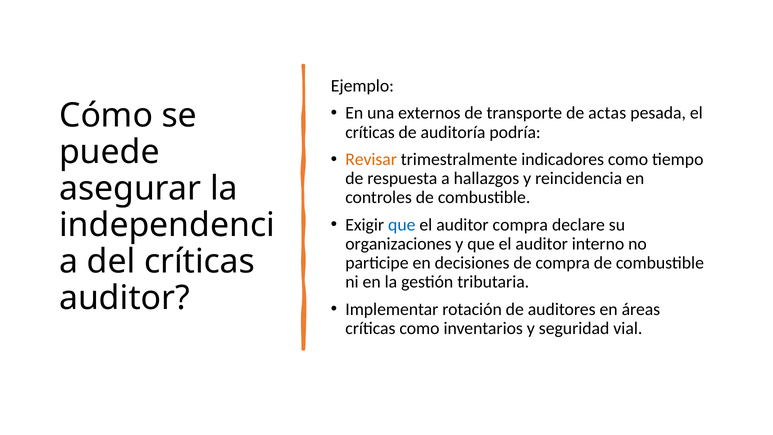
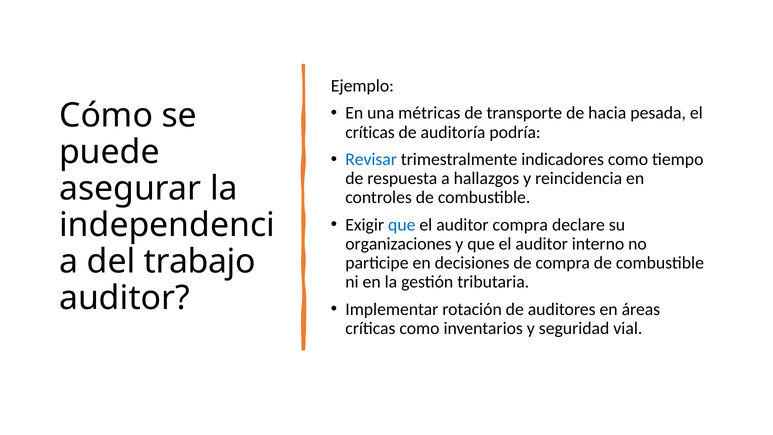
externos: externos -> métricas (429, 113)
actas: actas -> hacia (607, 113)
Revisar colour: orange -> blue (371, 159)
del críticas: críticas -> trabajo (200, 262)
